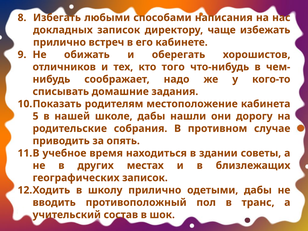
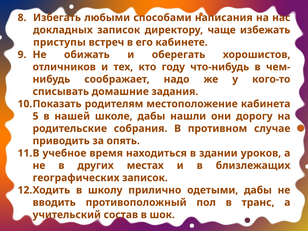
прилично: прилично -> приступы (59, 42)
того: того -> году (173, 67)
советы: советы -> уроков (261, 153)
